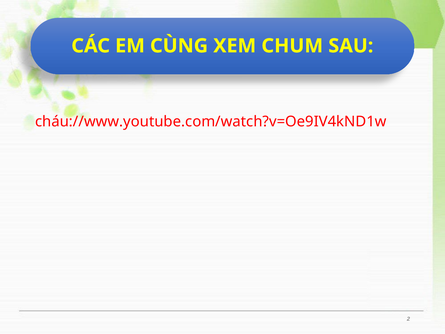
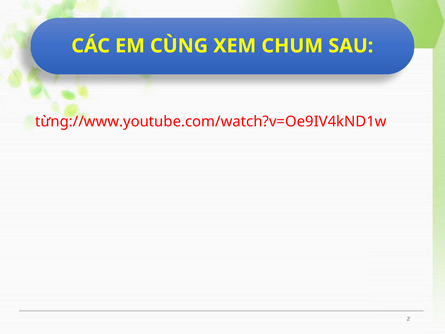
cháu://www.youtube.com/watch?v=Oe9IV4kND1w: cháu://www.youtube.com/watch?v=Oe9IV4kND1w -> từng://www.youtube.com/watch?v=Oe9IV4kND1w (211, 121)
